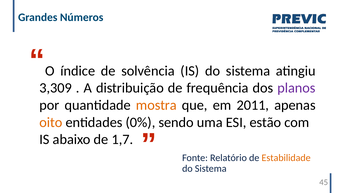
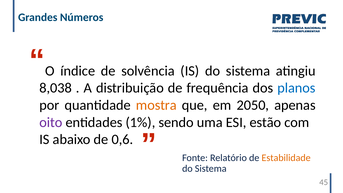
3,309: 3,309 -> 8,038 (56, 88)
planos colour: purple -> blue (296, 88)
2011: 2011 -> 2050 (253, 105)
oito colour: orange -> purple (51, 122)
0%: 0% -> 1% (140, 122)
1,7: 1,7 -> 0,6 (122, 139)
